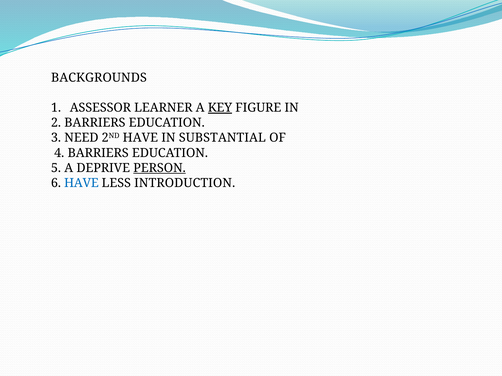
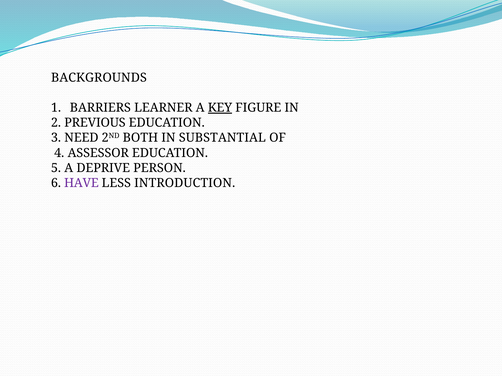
ASSESSOR: ASSESSOR -> BARRIERS (100, 108)
2 BARRIERS: BARRIERS -> PREVIOUS (95, 123)
2ND HAVE: HAVE -> BOTH (140, 138)
4 BARRIERS: BARRIERS -> ASSESSOR (98, 153)
PERSON underline: present -> none (160, 168)
HAVE colour: blue -> purple (81, 183)
